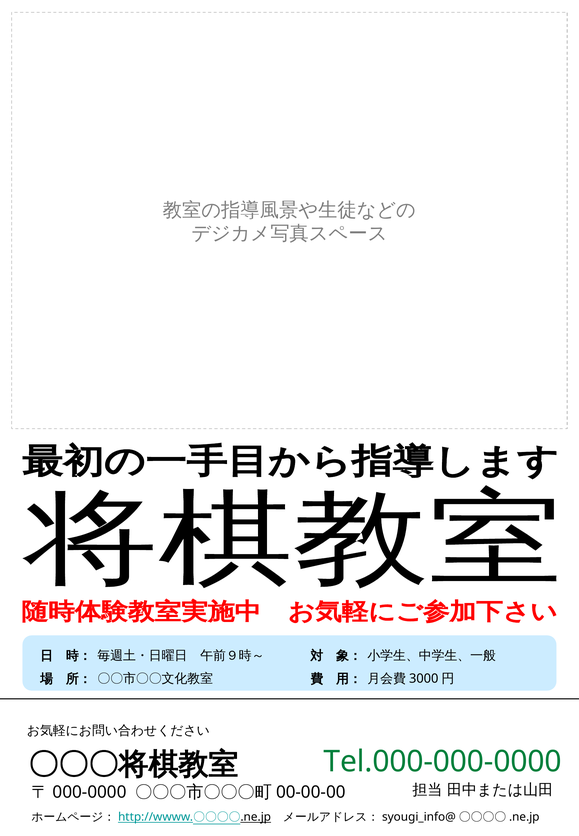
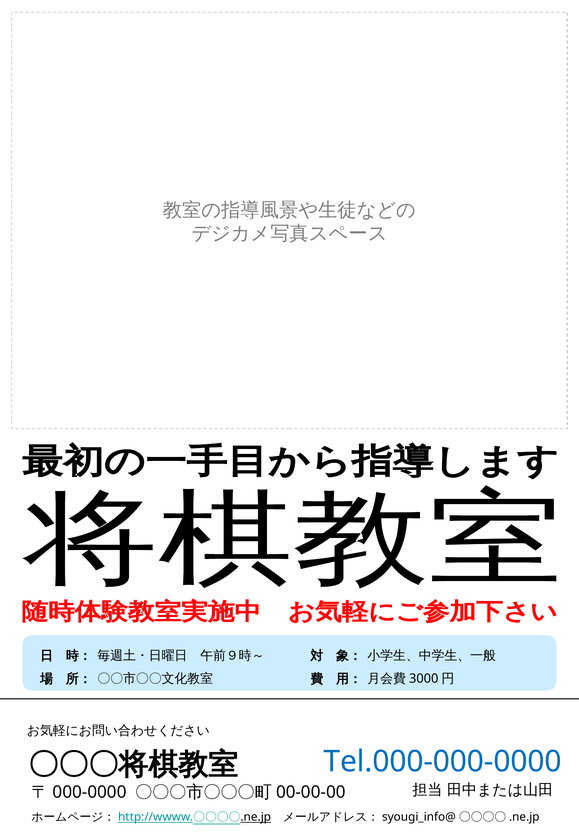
Tel.000-000-0000 colour: green -> blue (443, 762)
